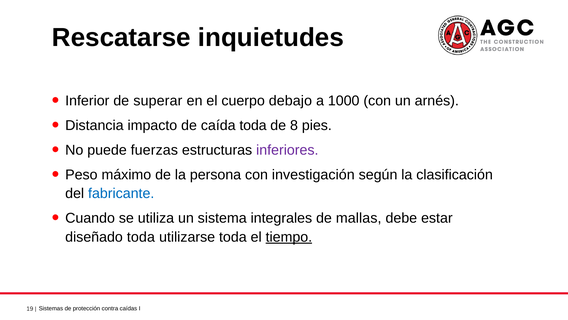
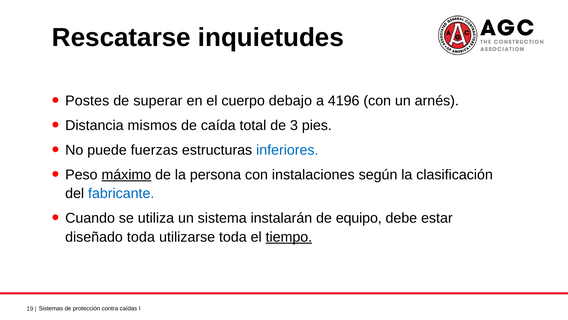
Inferior: Inferior -> Postes (87, 101)
1000: 1000 -> 4196 (344, 101)
impacto: impacto -> mismos (152, 125)
caída toda: toda -> total (253, 125)
8: 8 -> 3 (294, 125)
inferiores colour: purple -> blue (287, 150)
máximo underline: none -> present (126, 174)
investigación: investigación -> instalaciones (313, 174)
integrales: integrales -> instalarán (281, 218)
mallas: mallas -> equipo (359, 218)
